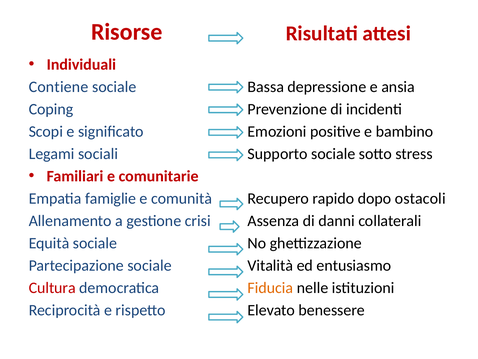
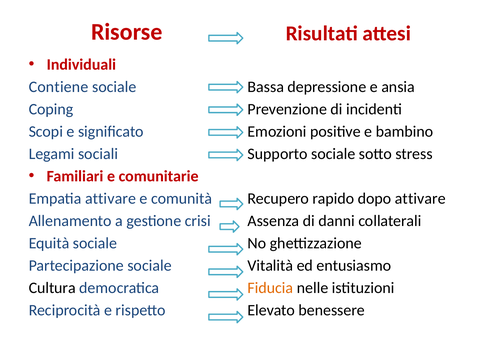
Empatia famiglie: famiglie -> attivare (111, 198)
dopo ostacoli: ostacoli -> attivare (420, 198)
Cultura colour: red -> black (52, 287)
